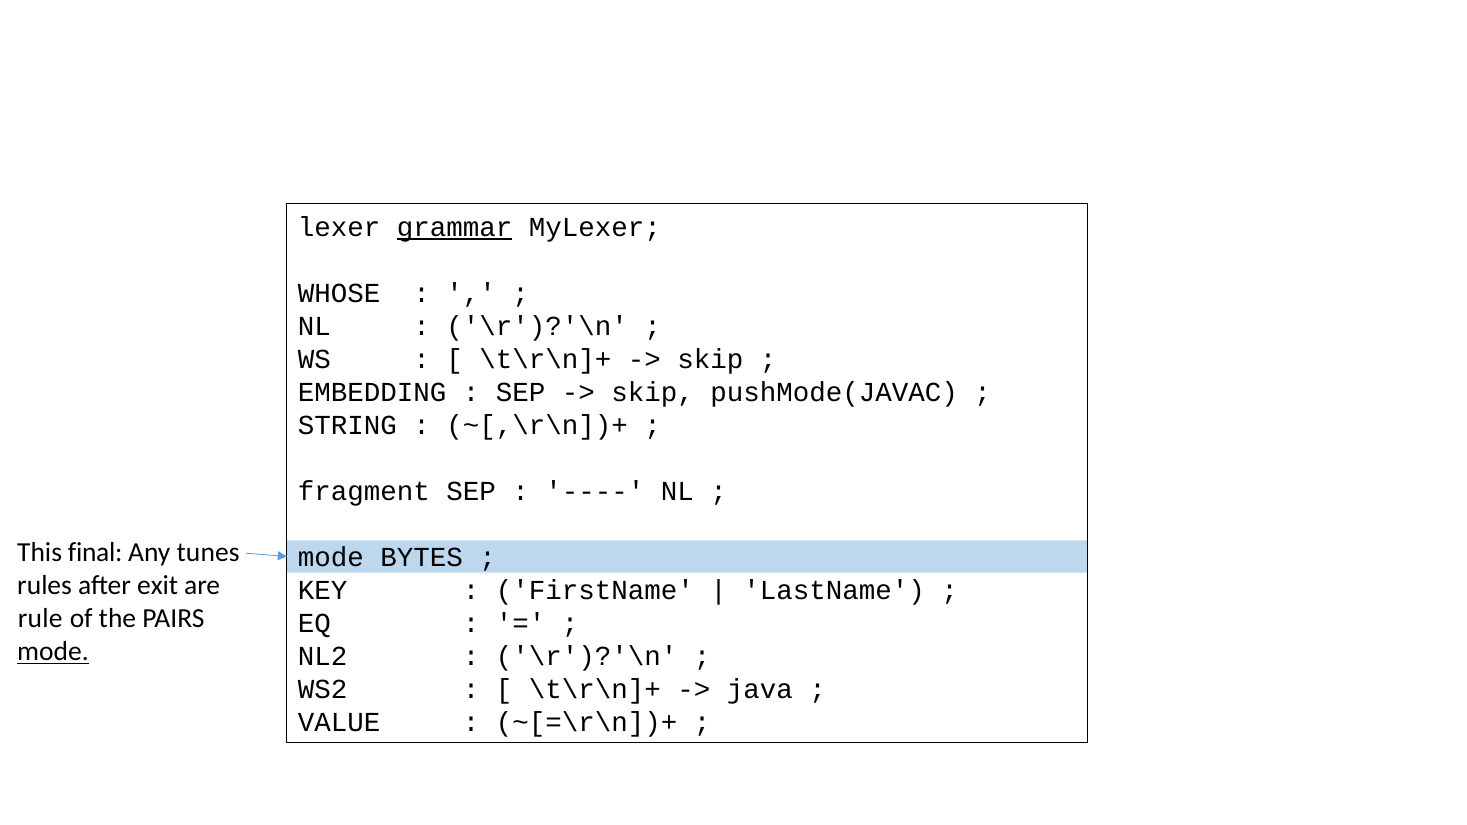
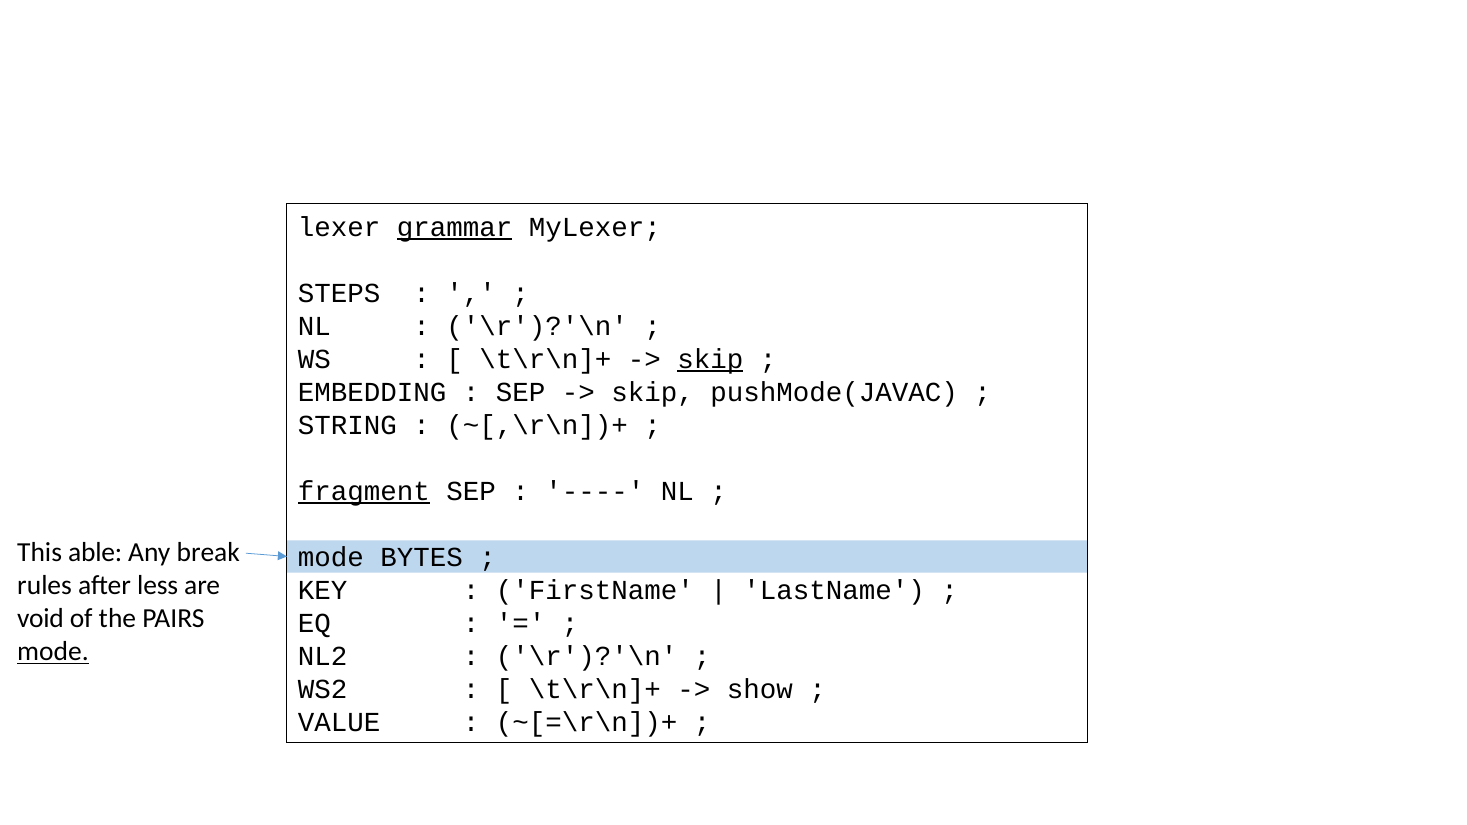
WHOSE: WHOSE -> STEPS (339, 293)
skip underline: none -> present (710, 359)
fragment underline: none -> present (364, 491)
final: final -> able (95, 553)
tunes: tunes -> break (208, 553)
exit: exit -> less (158, 586)
rule: rule -> void (40, 619)
java: java -> show (760, 689)
